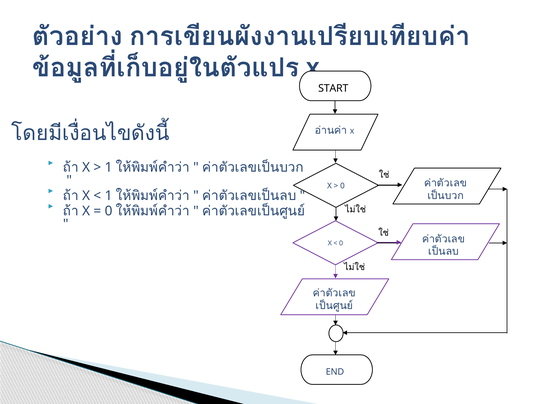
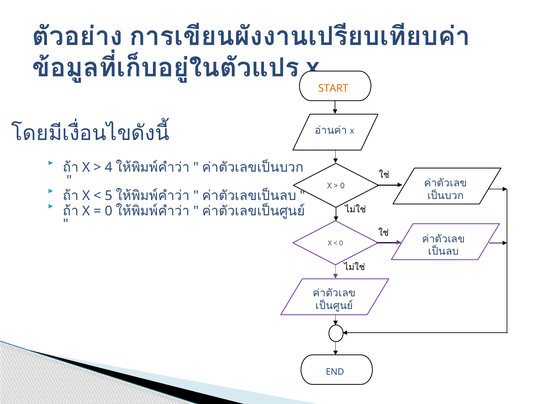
START colour: black -> orange (333, 88)
1: 1 -> 4 (109, 168)
1: 1 -> 5 (109, 196)
